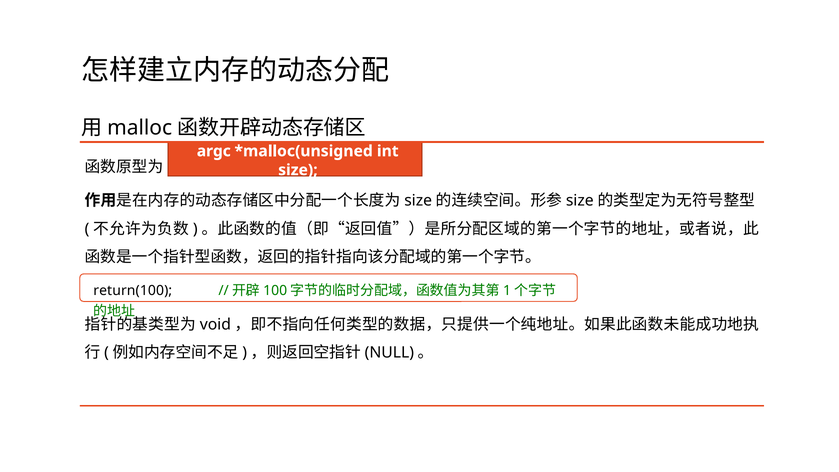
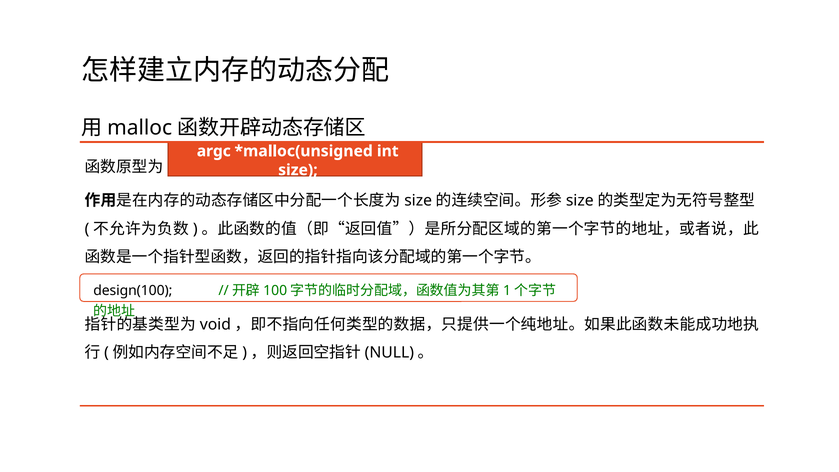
return(100: return(100 -> design(100 (133, 291)
